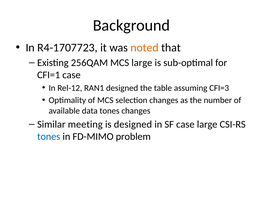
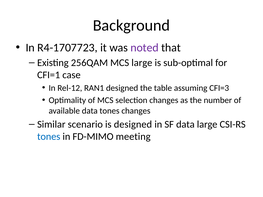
noted colour: orange -> purple (145, 48)
meeting: meeting -> scenario (85, 124)
SF case: case -> data (185, 124)
problem: problem -> meeting (133, 137)
